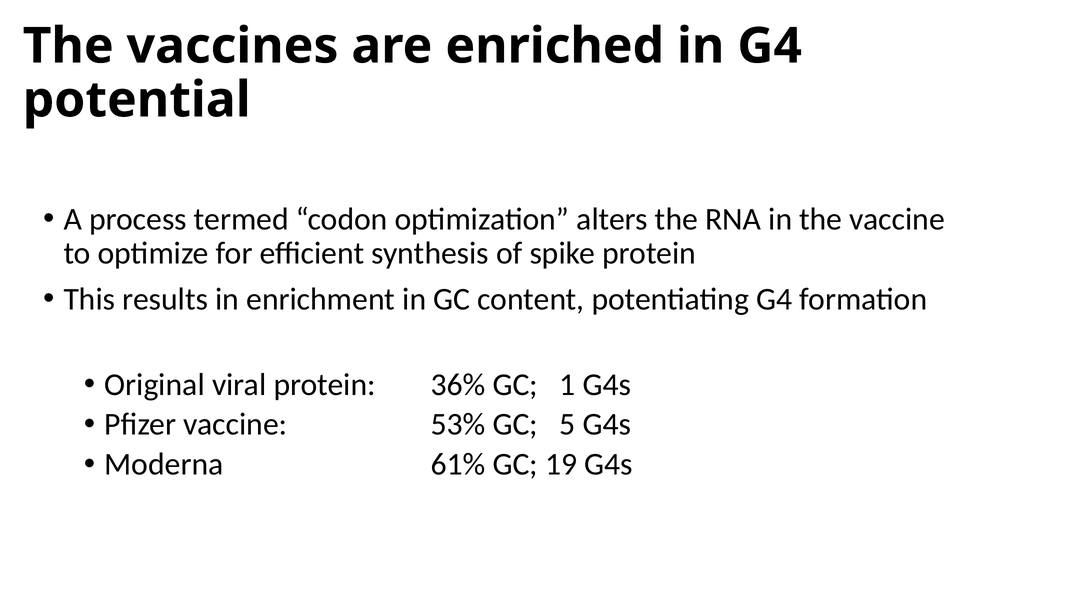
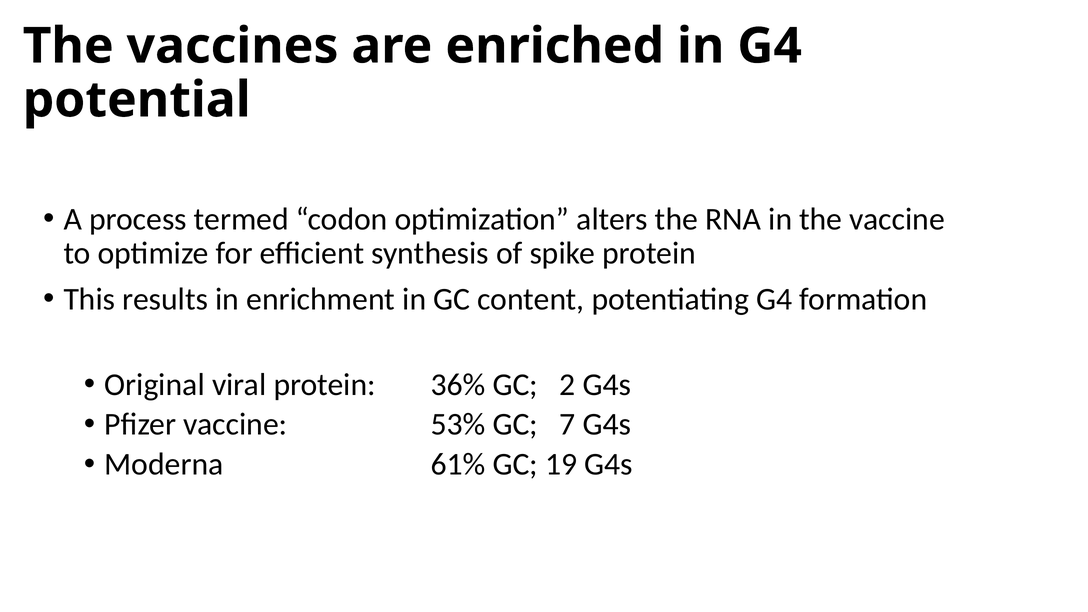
1: 1 -> 2 (568, 385)
5: 5 -> 7 (568, 425)
